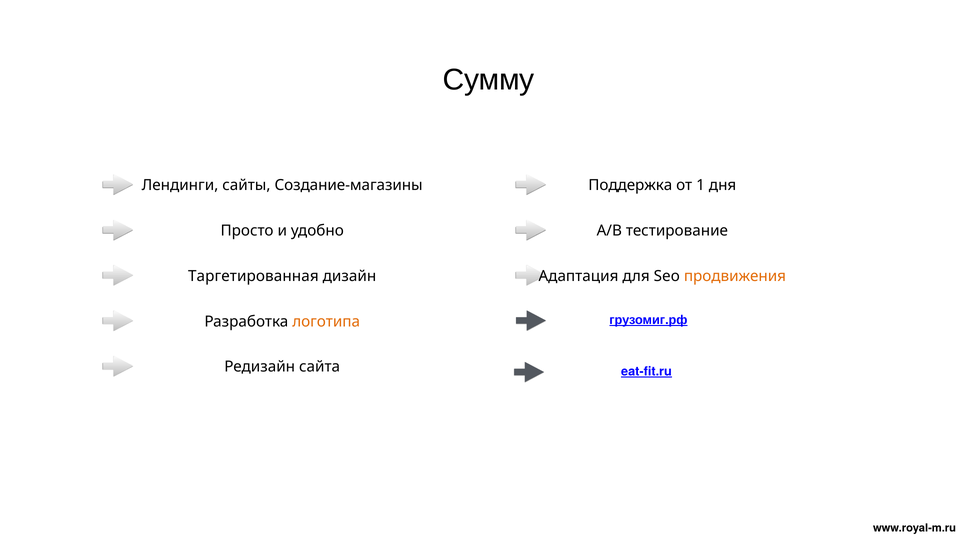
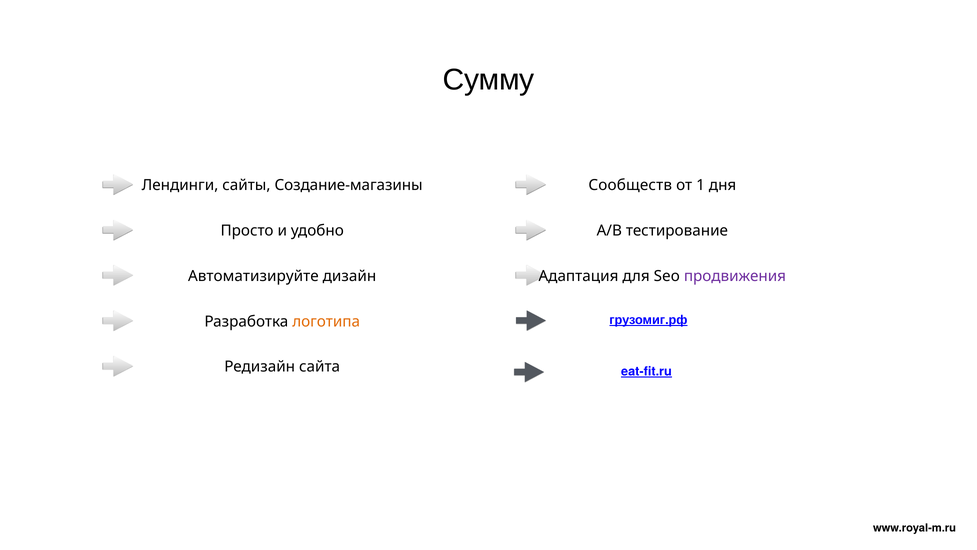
Поддержка: Поддержка -> Сообществ (630, 185)
Таргетированная: Таргетированная -> Автоматизируйте (253, 276)
продвижения colour: orange -> purple (735, 276)
